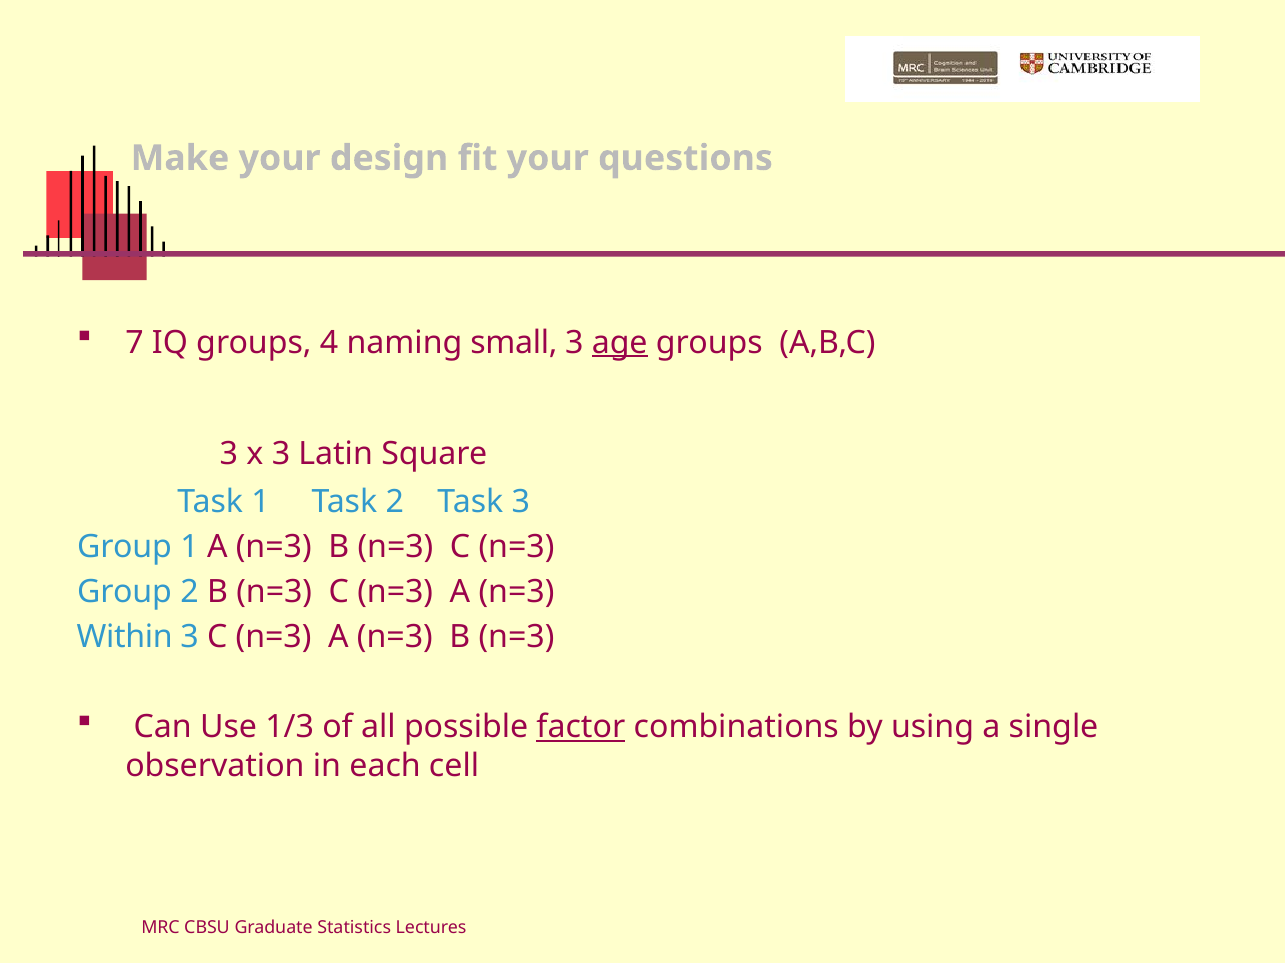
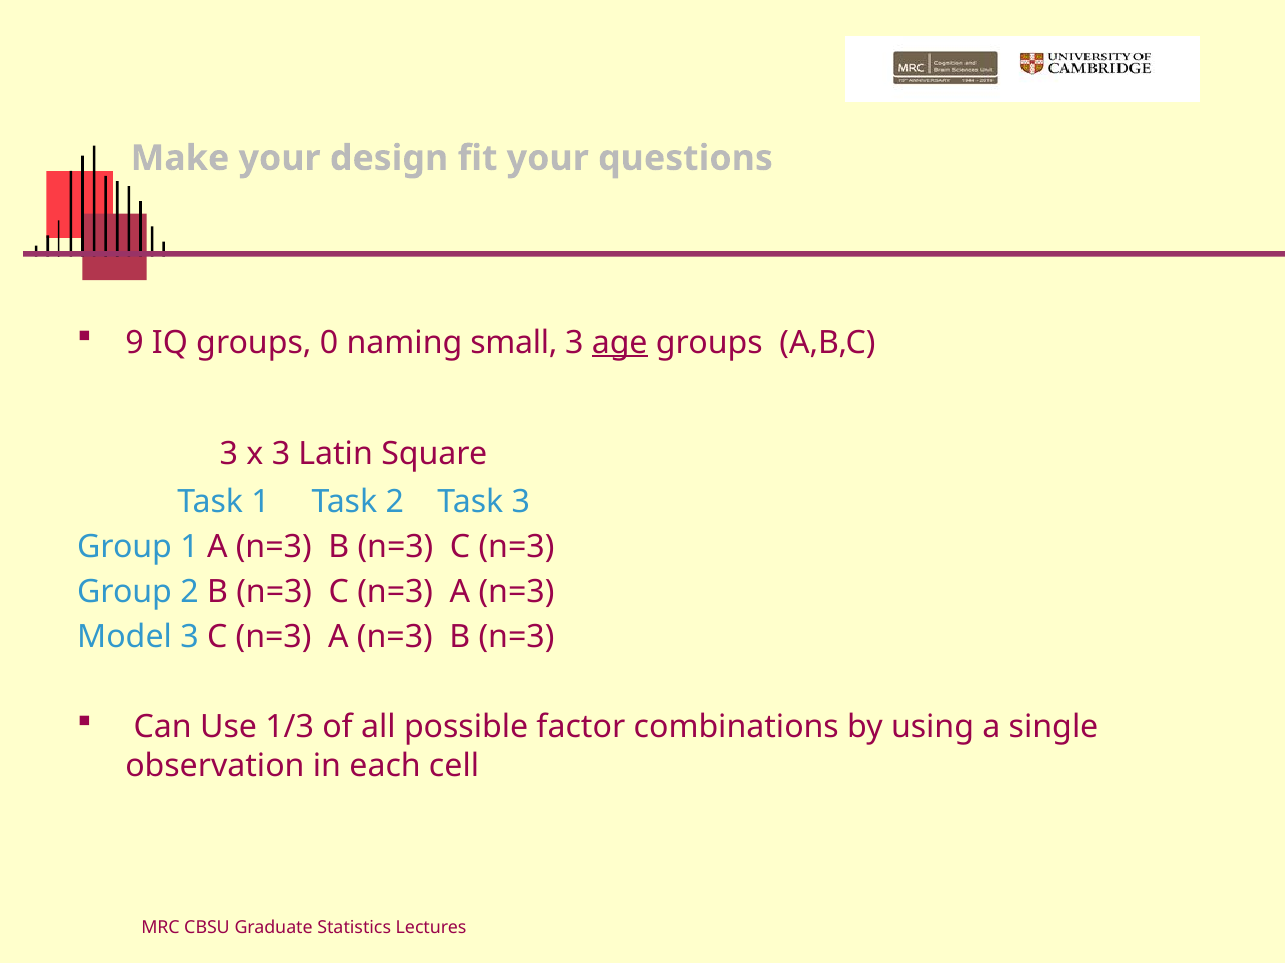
7: 7 -> 9 (135, 343)
4: 4 -> 0 (329, 343)
Within: Within -> Model (125, 638)
factor underline: present -> none (581, 728)
